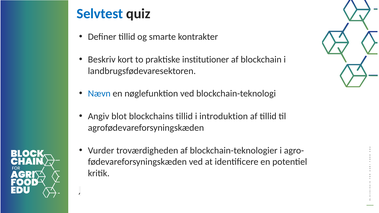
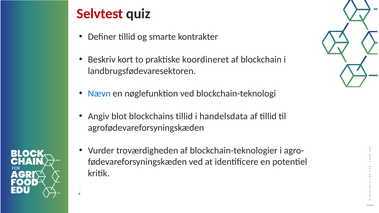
Selvtest colour: blue -> red (100, 14)
institutioner: institutioner -> koordineret (206, 60)
introduktion: introduktion -> handelsdata (224, 116)
